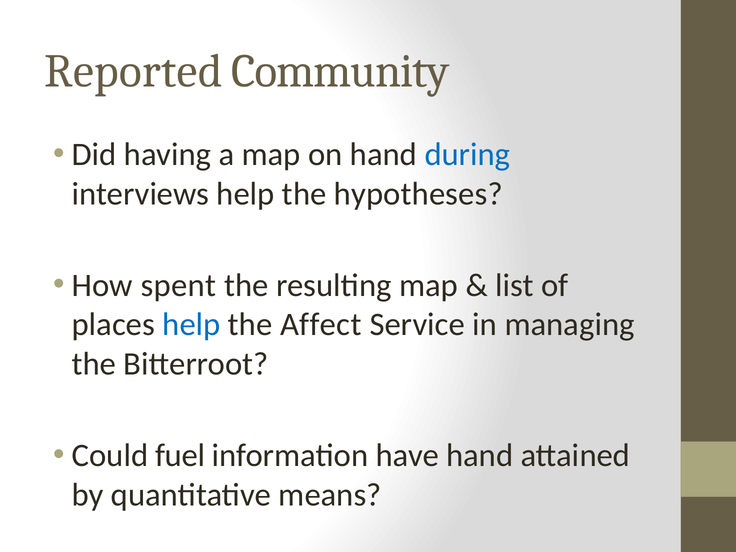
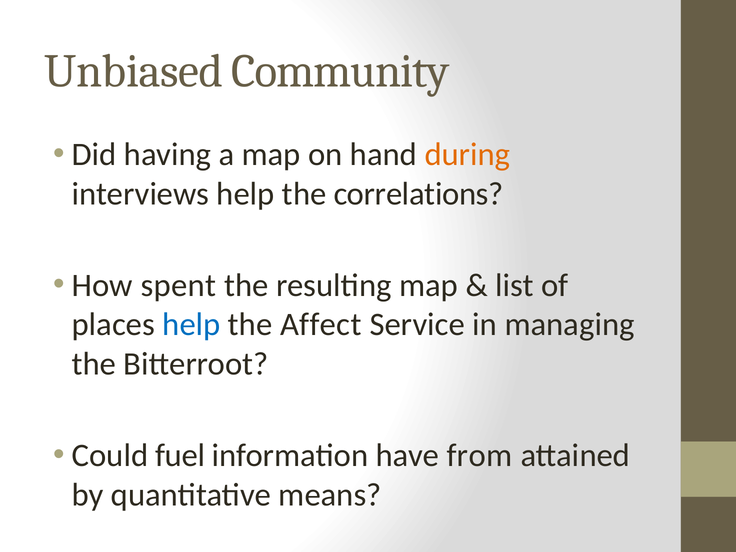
Reported: Reported -> Unbiased (134, 71)
during colour: blue -> orange (467, 154)
hypotheses: hypotheses -> correlations (419, 194)
have hand: hand -> from (480, 456)
